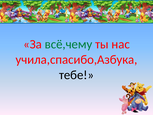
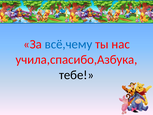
всё,чему colour: green -> blue (69, 44)
